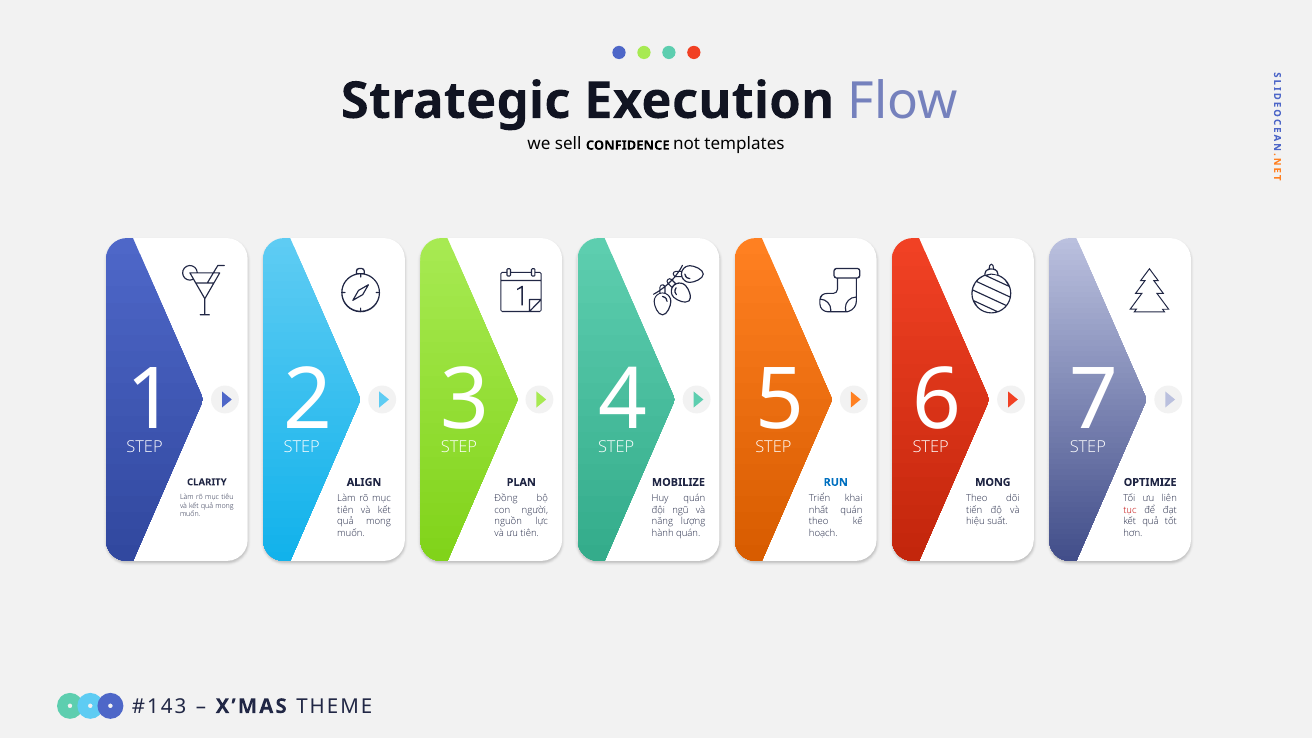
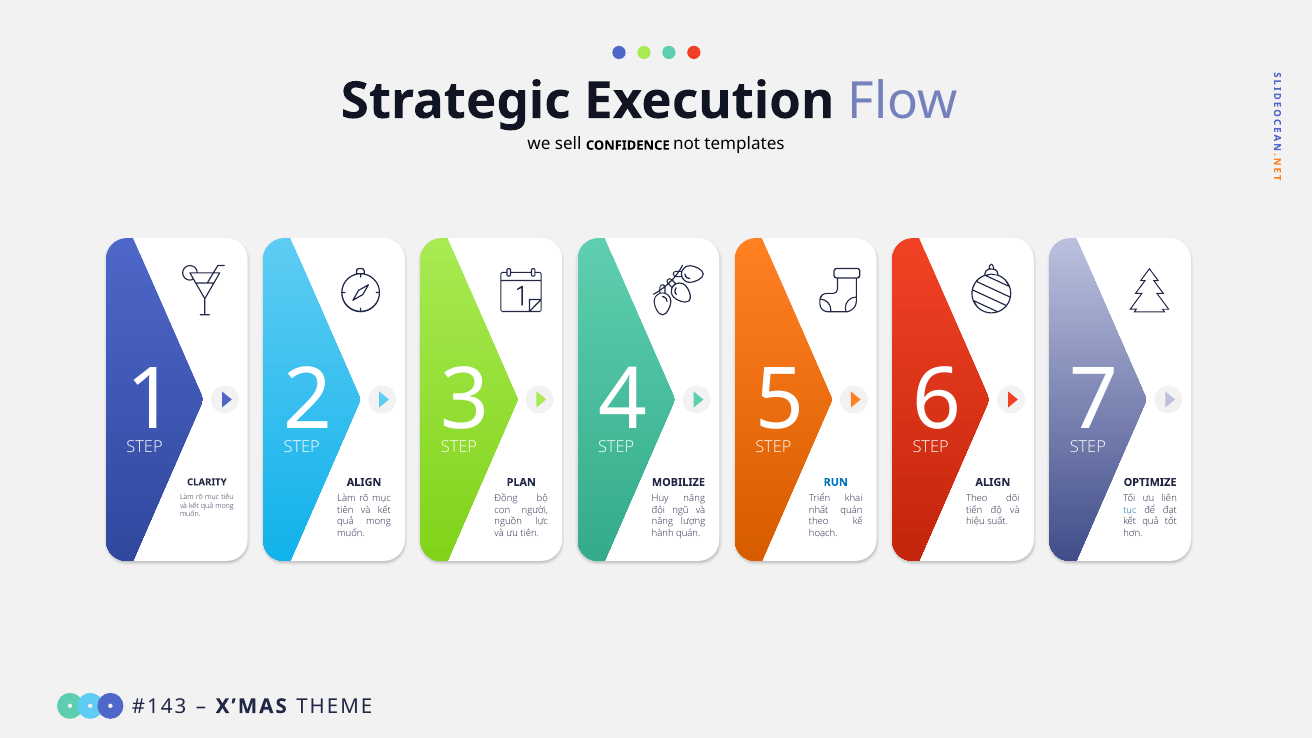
MONG: MONG -> ALIGN (993, 482)
Huy quán: quán -> năng (694, 499)
tục colour: red -> blue (1130, 510)
